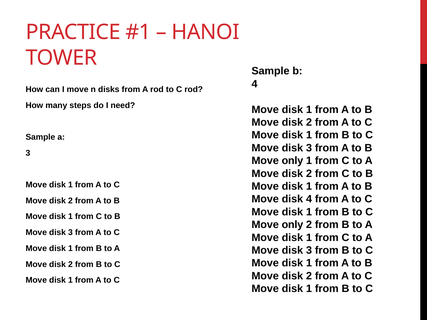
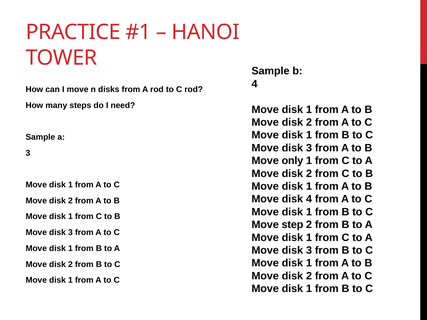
only: only -> step (292, 225)
